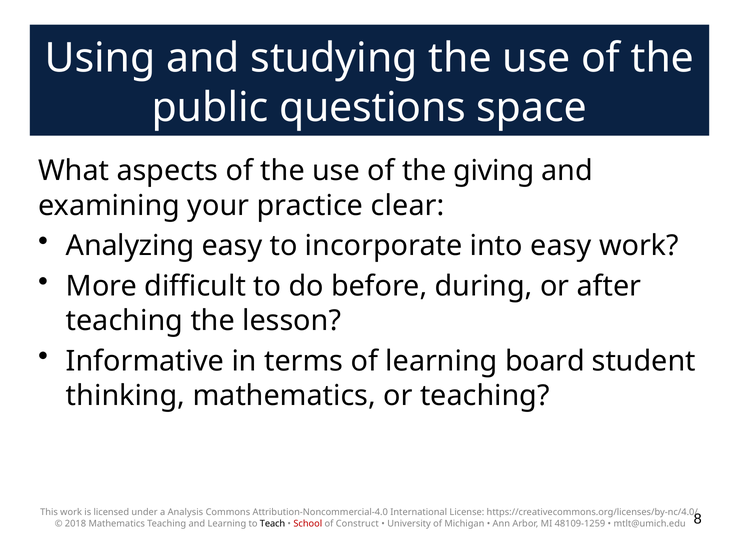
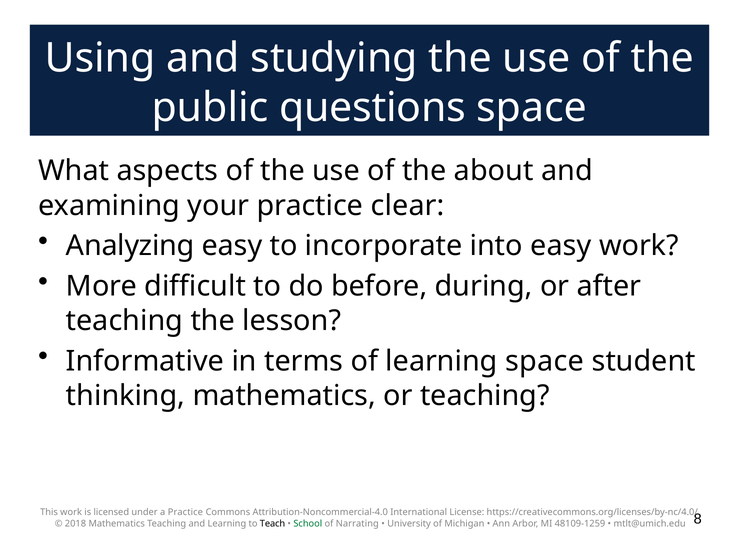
giving: giving -> about (494, 171)
learning board: board -> space (545, 361)
a Analysis: Analysis -> Practice (185, 512)
School colour: red -> green (308, 524)
Construct: Construct -> Narrating (357, 524)
